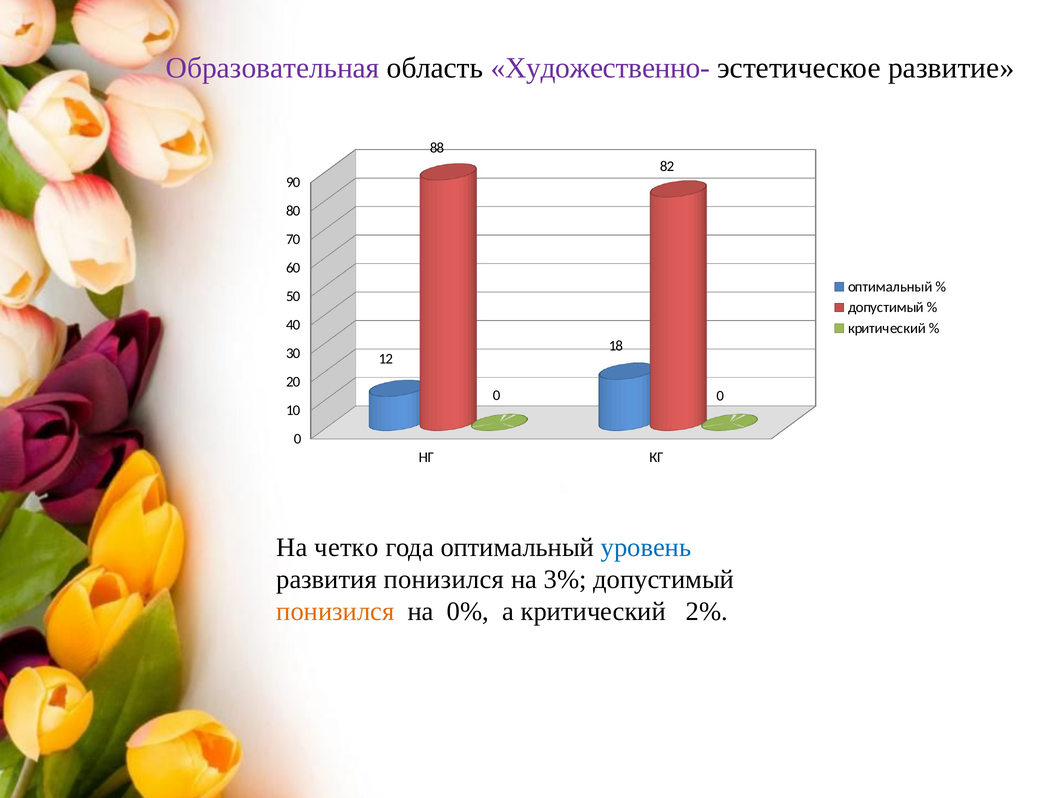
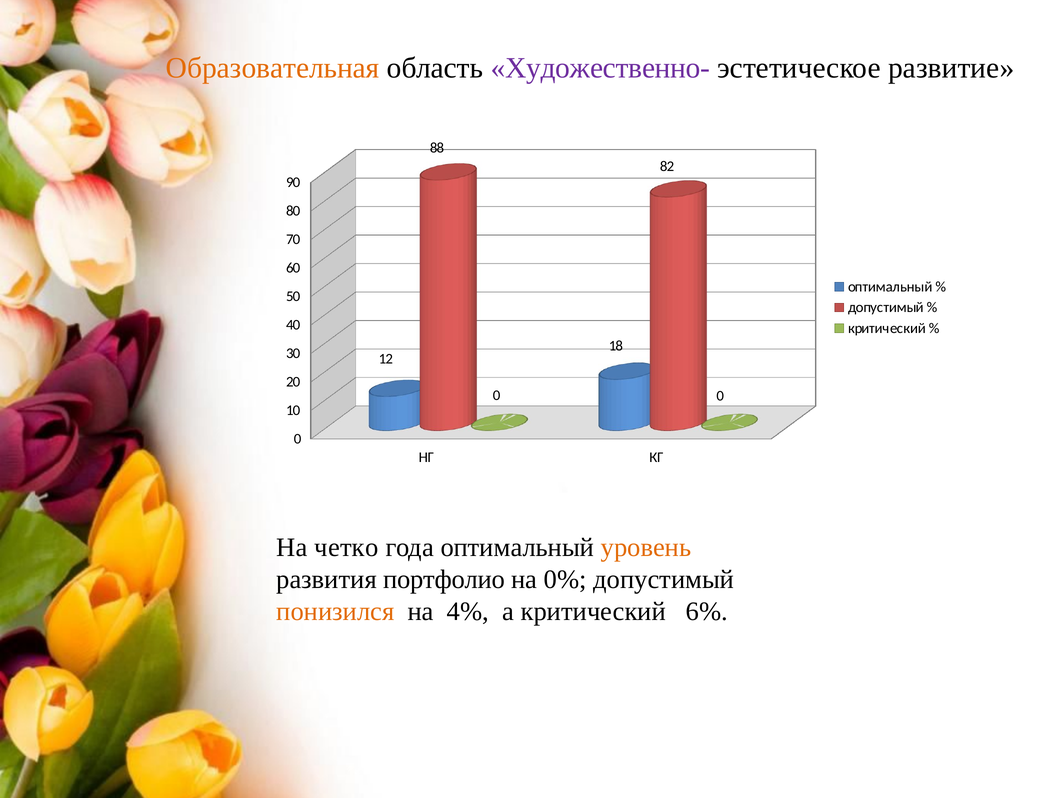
Образовательная colour: purple -> orange (273, 68)
уровень colour: blue -> orange (646, 548)
развития понизился: понизился -> портфолио (444, 580)
3%: 3% -> 0% (565, 580)
0%: 0% -> 4% (468, 612)
2%: 2% -> 6% (707, 612)
